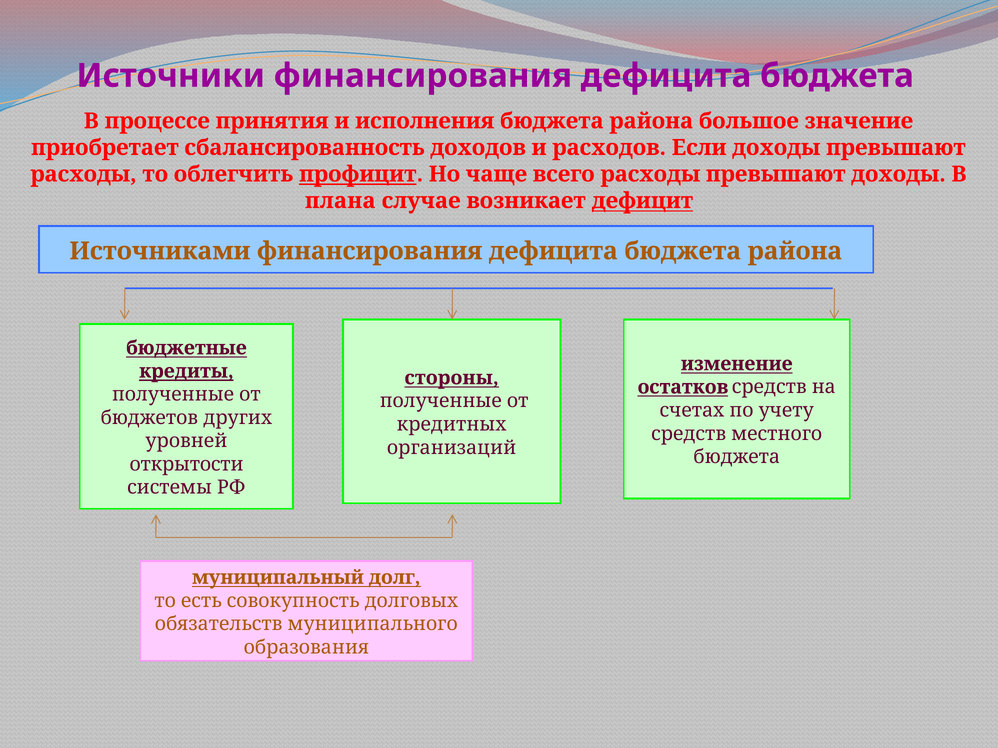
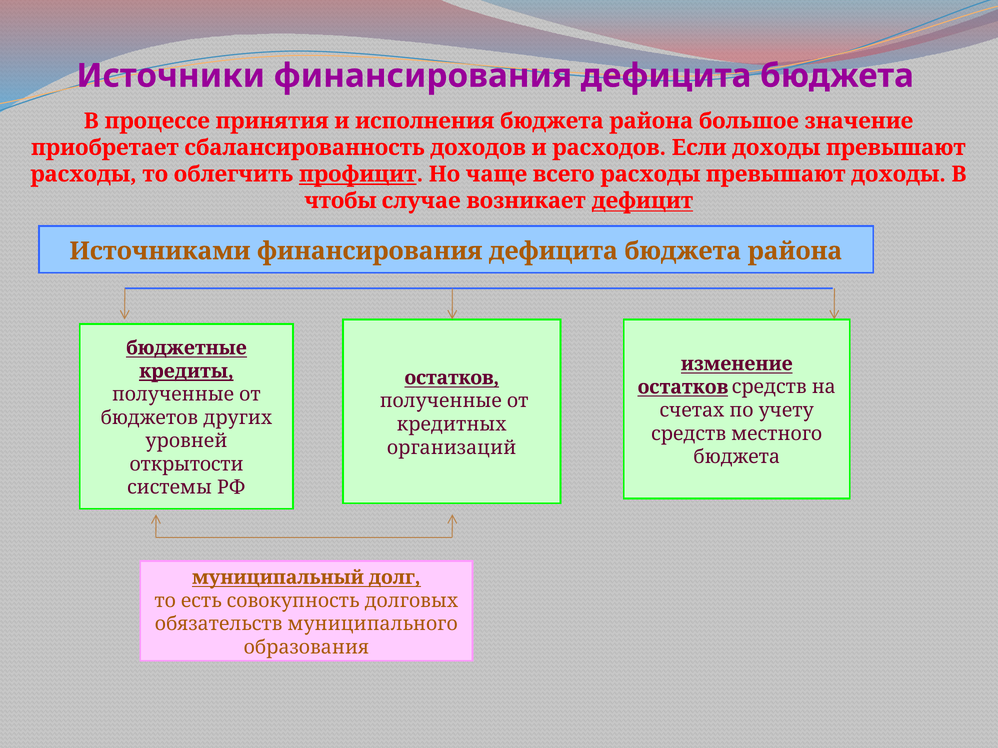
плана: плана -> чтобы (341, 201)
стороны: стороны -> остатков (452, 378)
